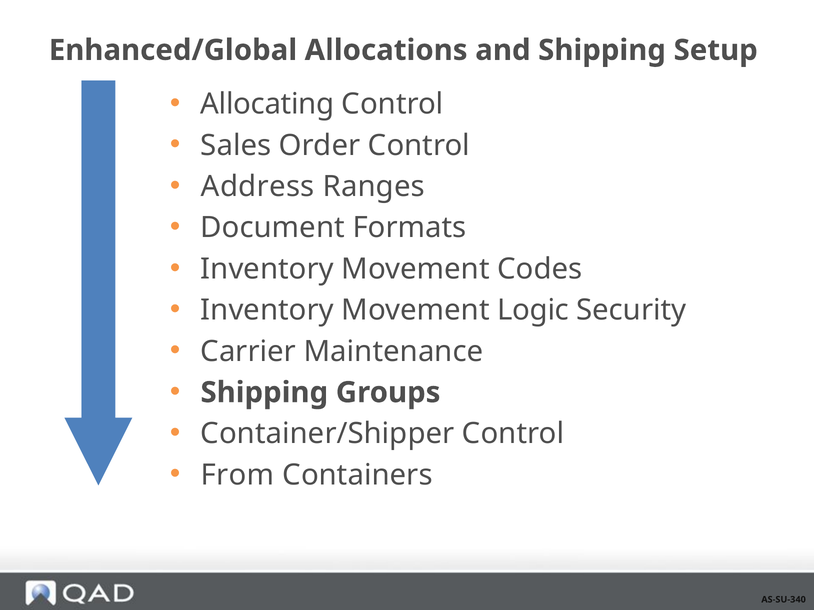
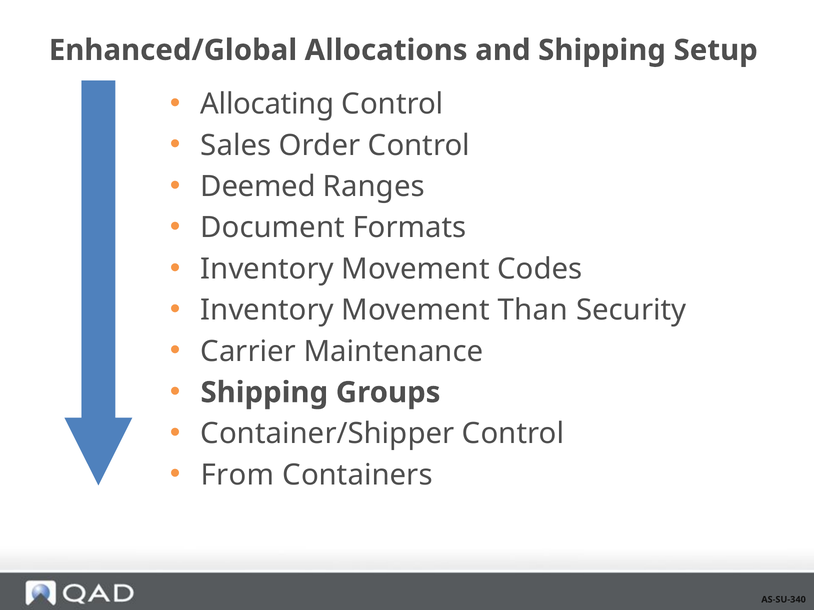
Address: Address -> Deemed (258, 187)
Logic: Logic -> Than (533, 310)
